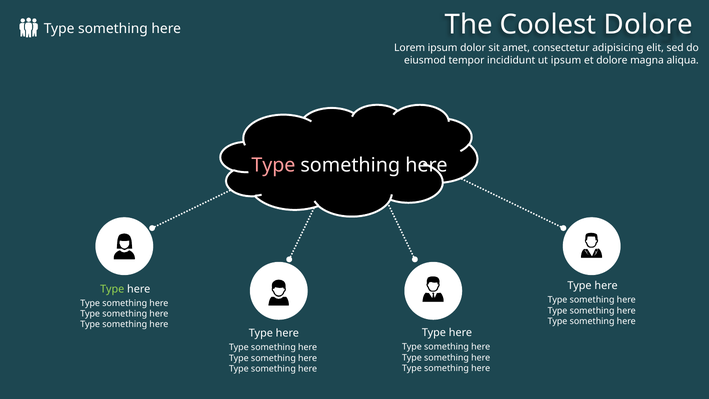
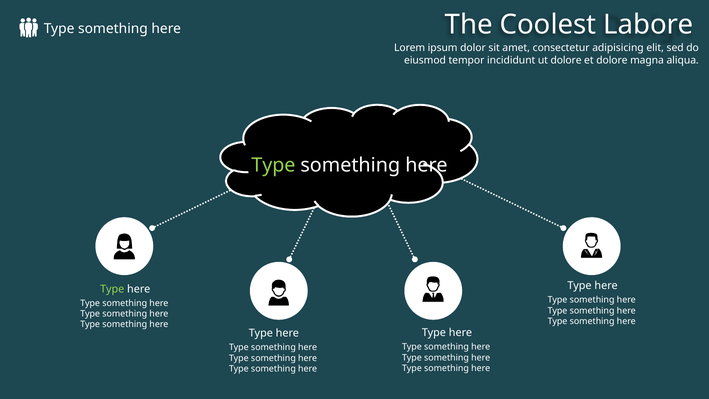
Coolest Dolore: Dolore -> Labore (648, 24)
ut ipsum: ipsum -> dolore (566, 60)
Type colour: pink -> light green (273, 165)
